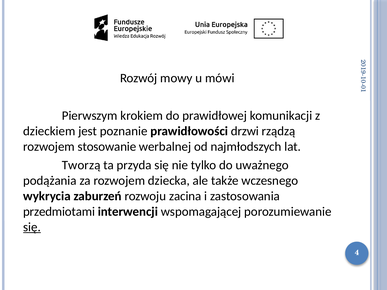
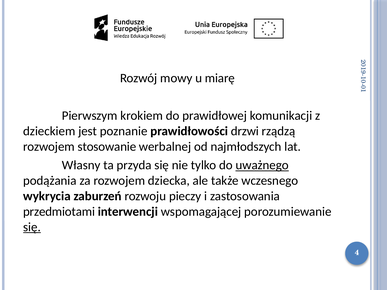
mówi: mówi -> miarę (220, 78)
Tworzą: Tworzą -> Własny (81, 165)
uważnego underline: none -> present (262, 165)
zacina: zacina -> pieczy (185, 196)
